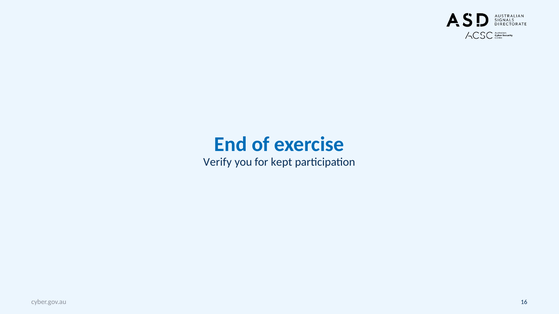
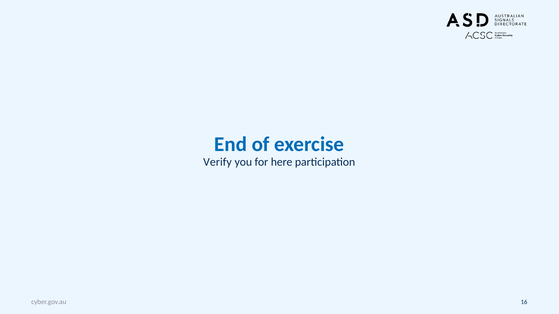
kept: kept -> here (282, 162)
